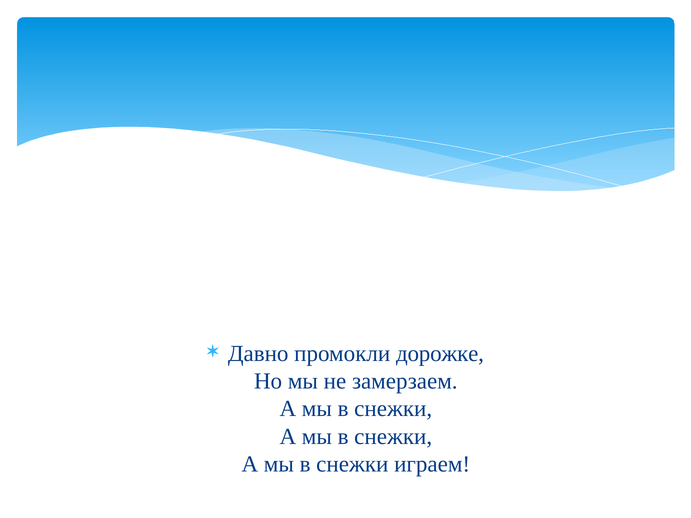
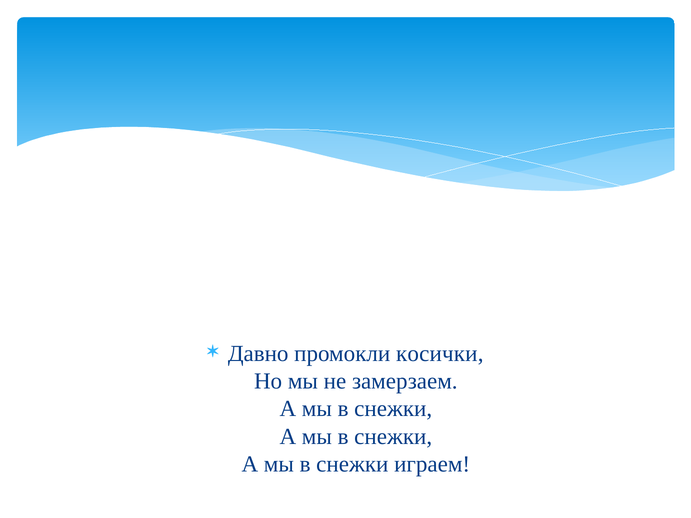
дорожке: дорожке -> косички (440, 354)
